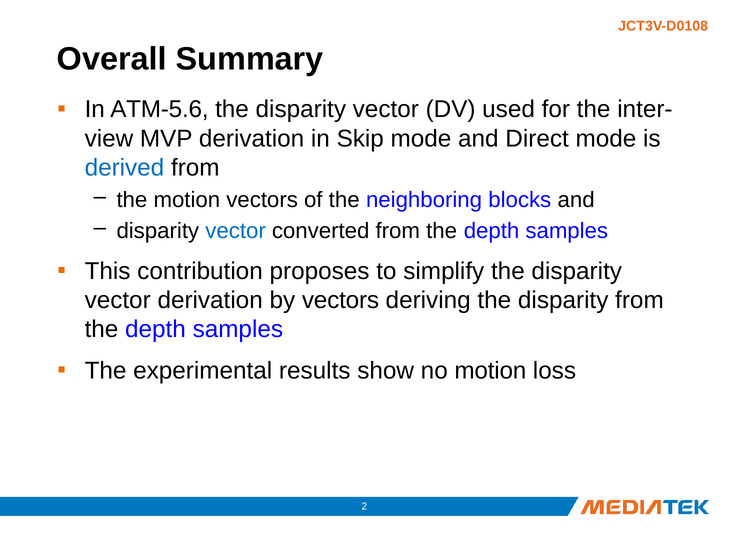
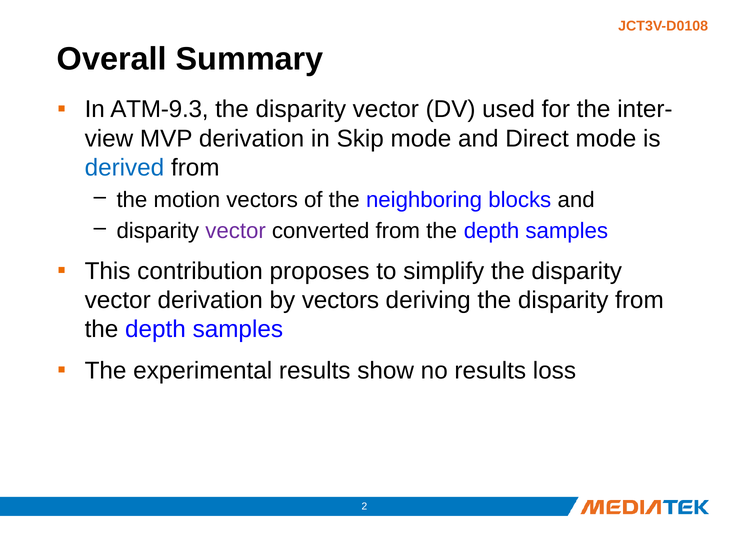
ATM-5.6: ATM-5.6 -> ATM-9.3 (159, 110)
vector colour: blue -> purple (236, 231)
no motion: motion -> results (490, 371)
